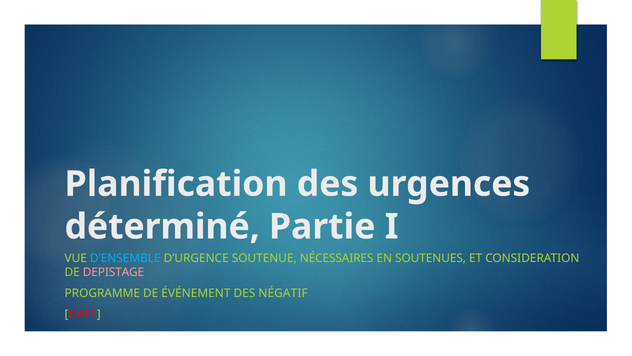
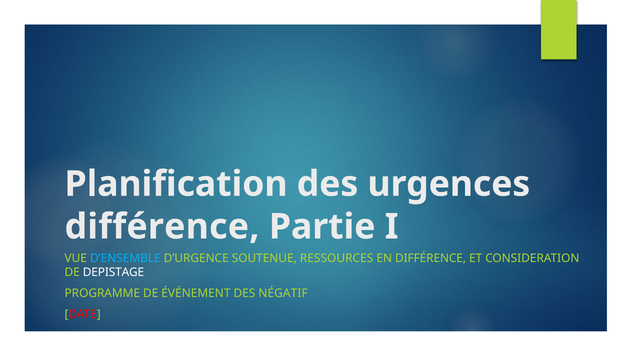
déterminé: déterminé -> différence (162, 226)
NÉCESSAIRES: NÉCESSAIRES -> RESSOURCES (337, 258)
EN SOUTENUES: SOUTENUES -> DIFFÉRENCE (431, 258)
DEPISTAGE colour: pink -> white (114, 272)
